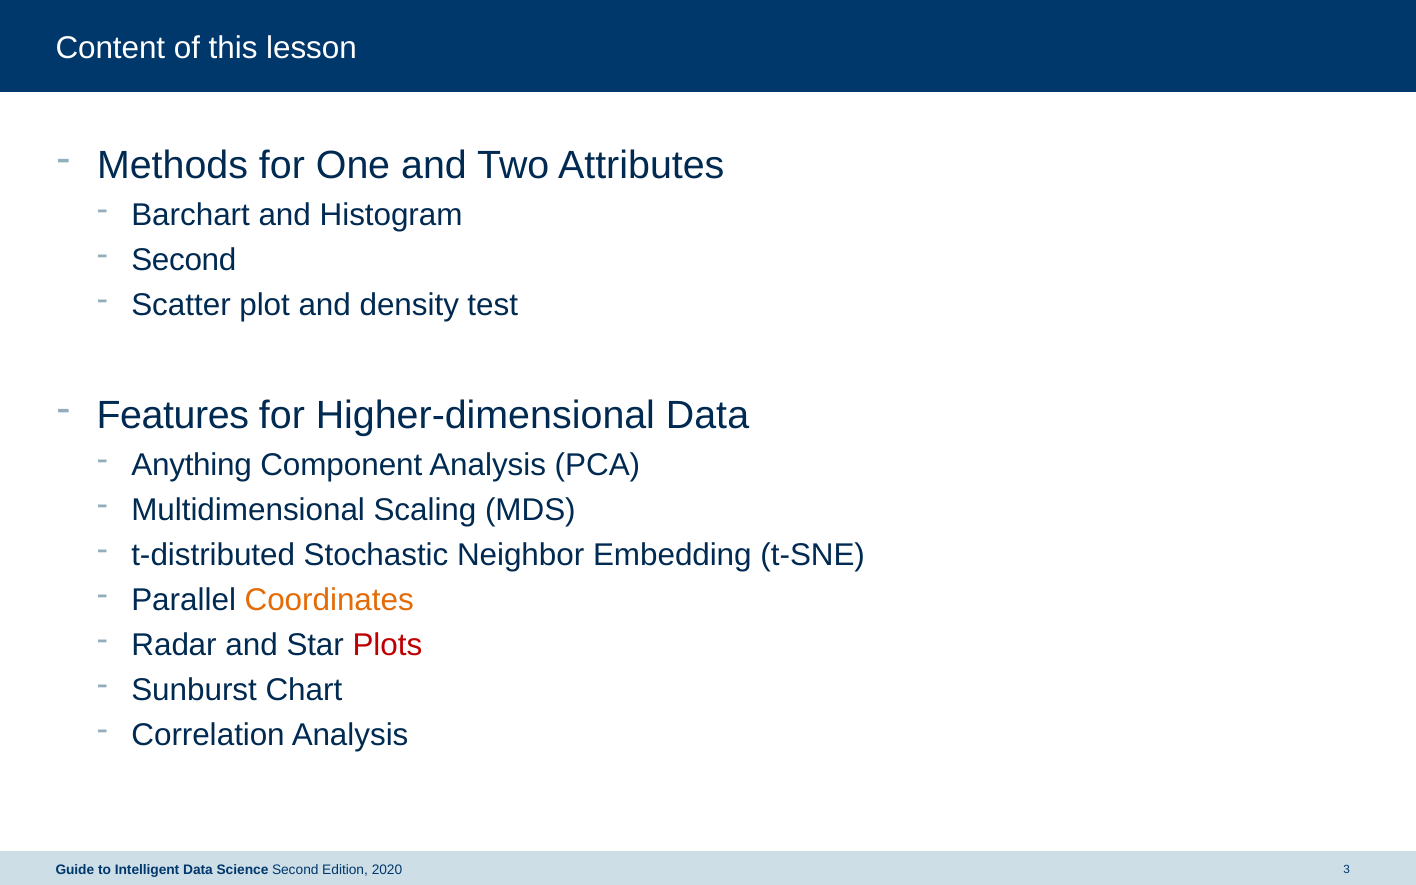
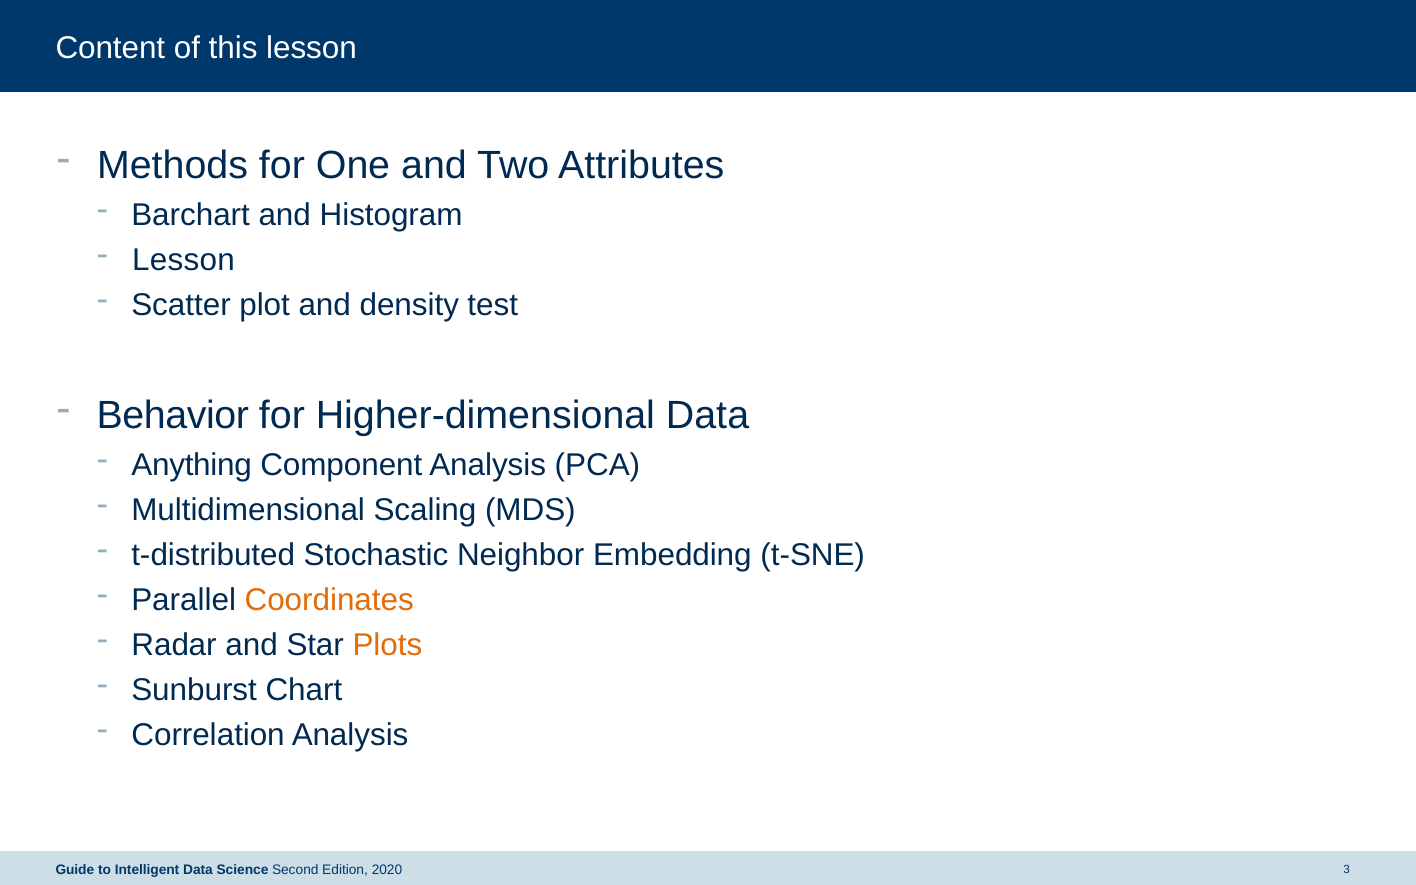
Second: Second -> Lesson (184, 260)
Features: Features -> Behavior (173, 416)
Plots colour: red -> orange (387, 645)
